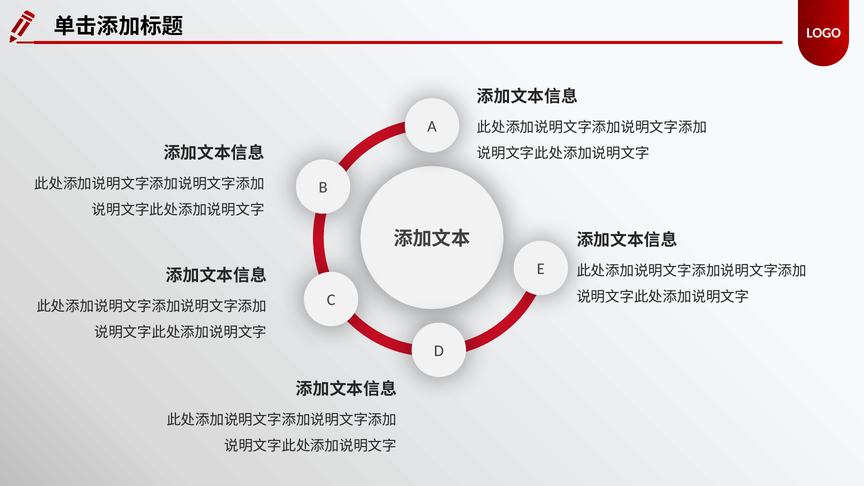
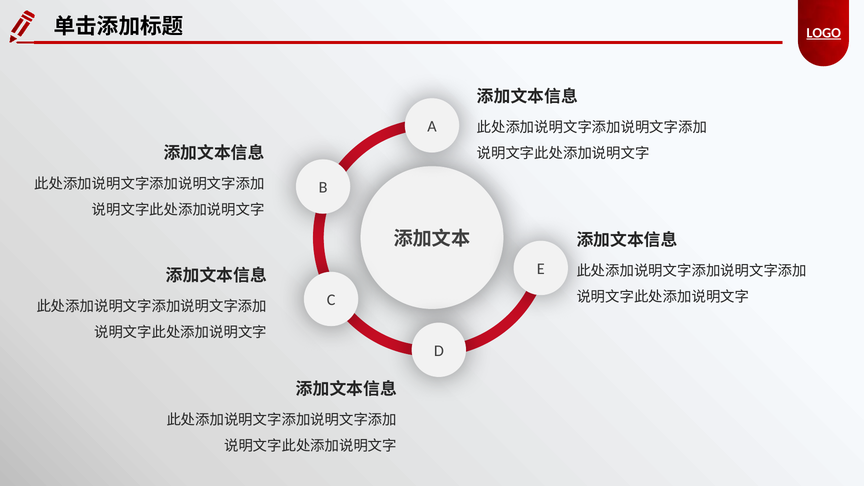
LOGO underline: none -> present (824, 33)
